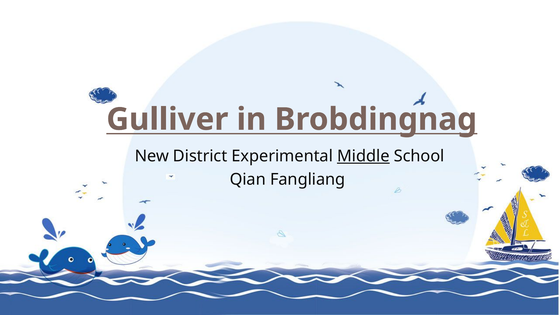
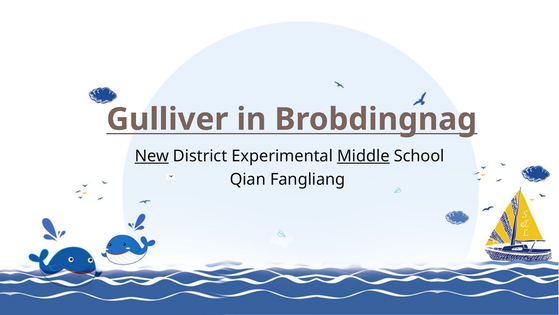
New underline: none -> present (152, 156)
